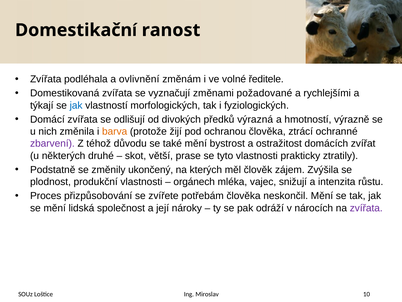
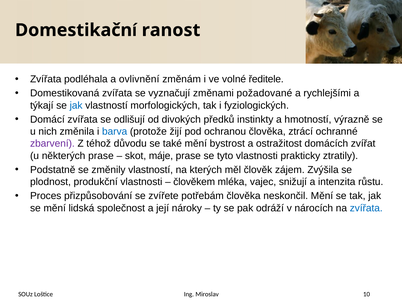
výrazná: výrazná -> instinkty (255, 119)
barva colour: orange -> blue (115, 131)
některých druhé: druhé -> prase (101, 155)
větší: větší -> máje (161, 155)
změnily ukončený: ukončený -> vlastností (151, 170)
orgánech: orgánech -> člověkem (194, 182)
zvířata colour: purple -> blue (366, 208)
